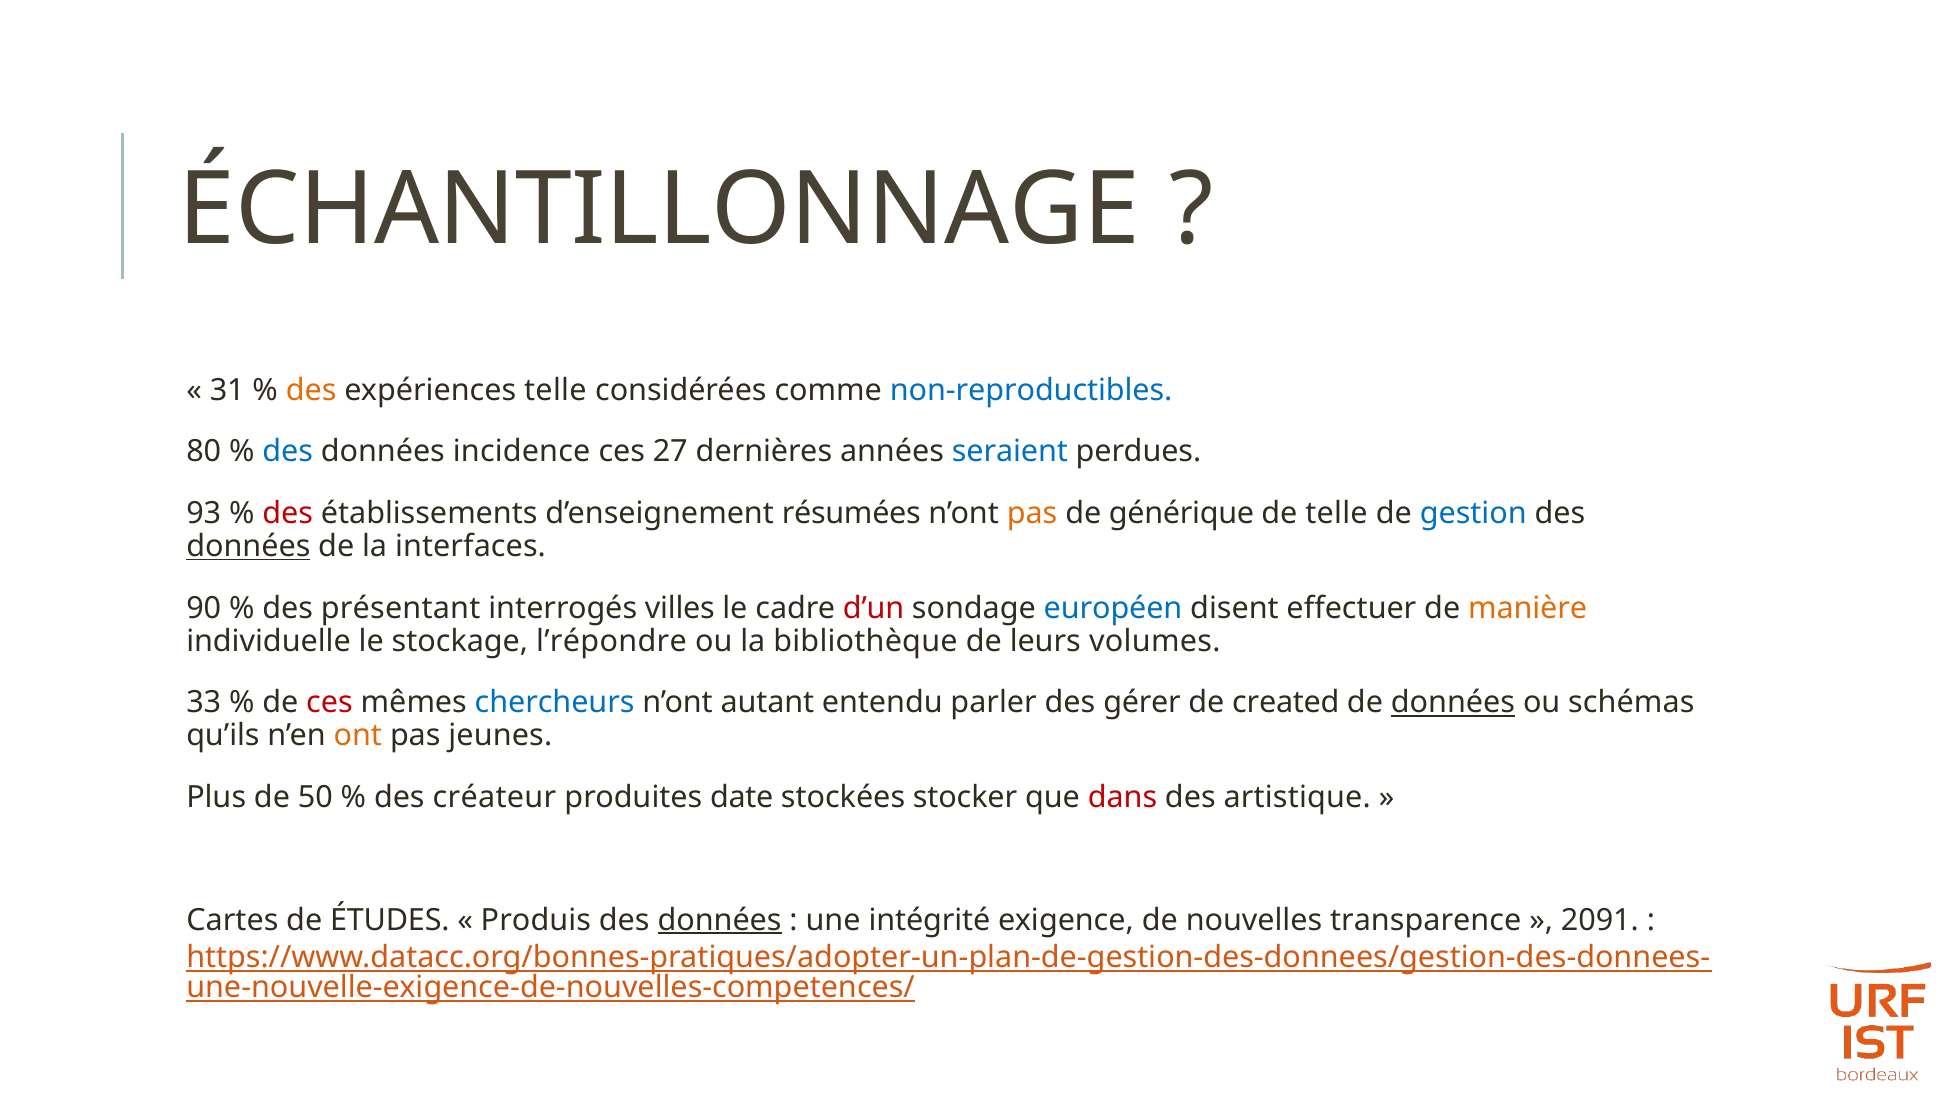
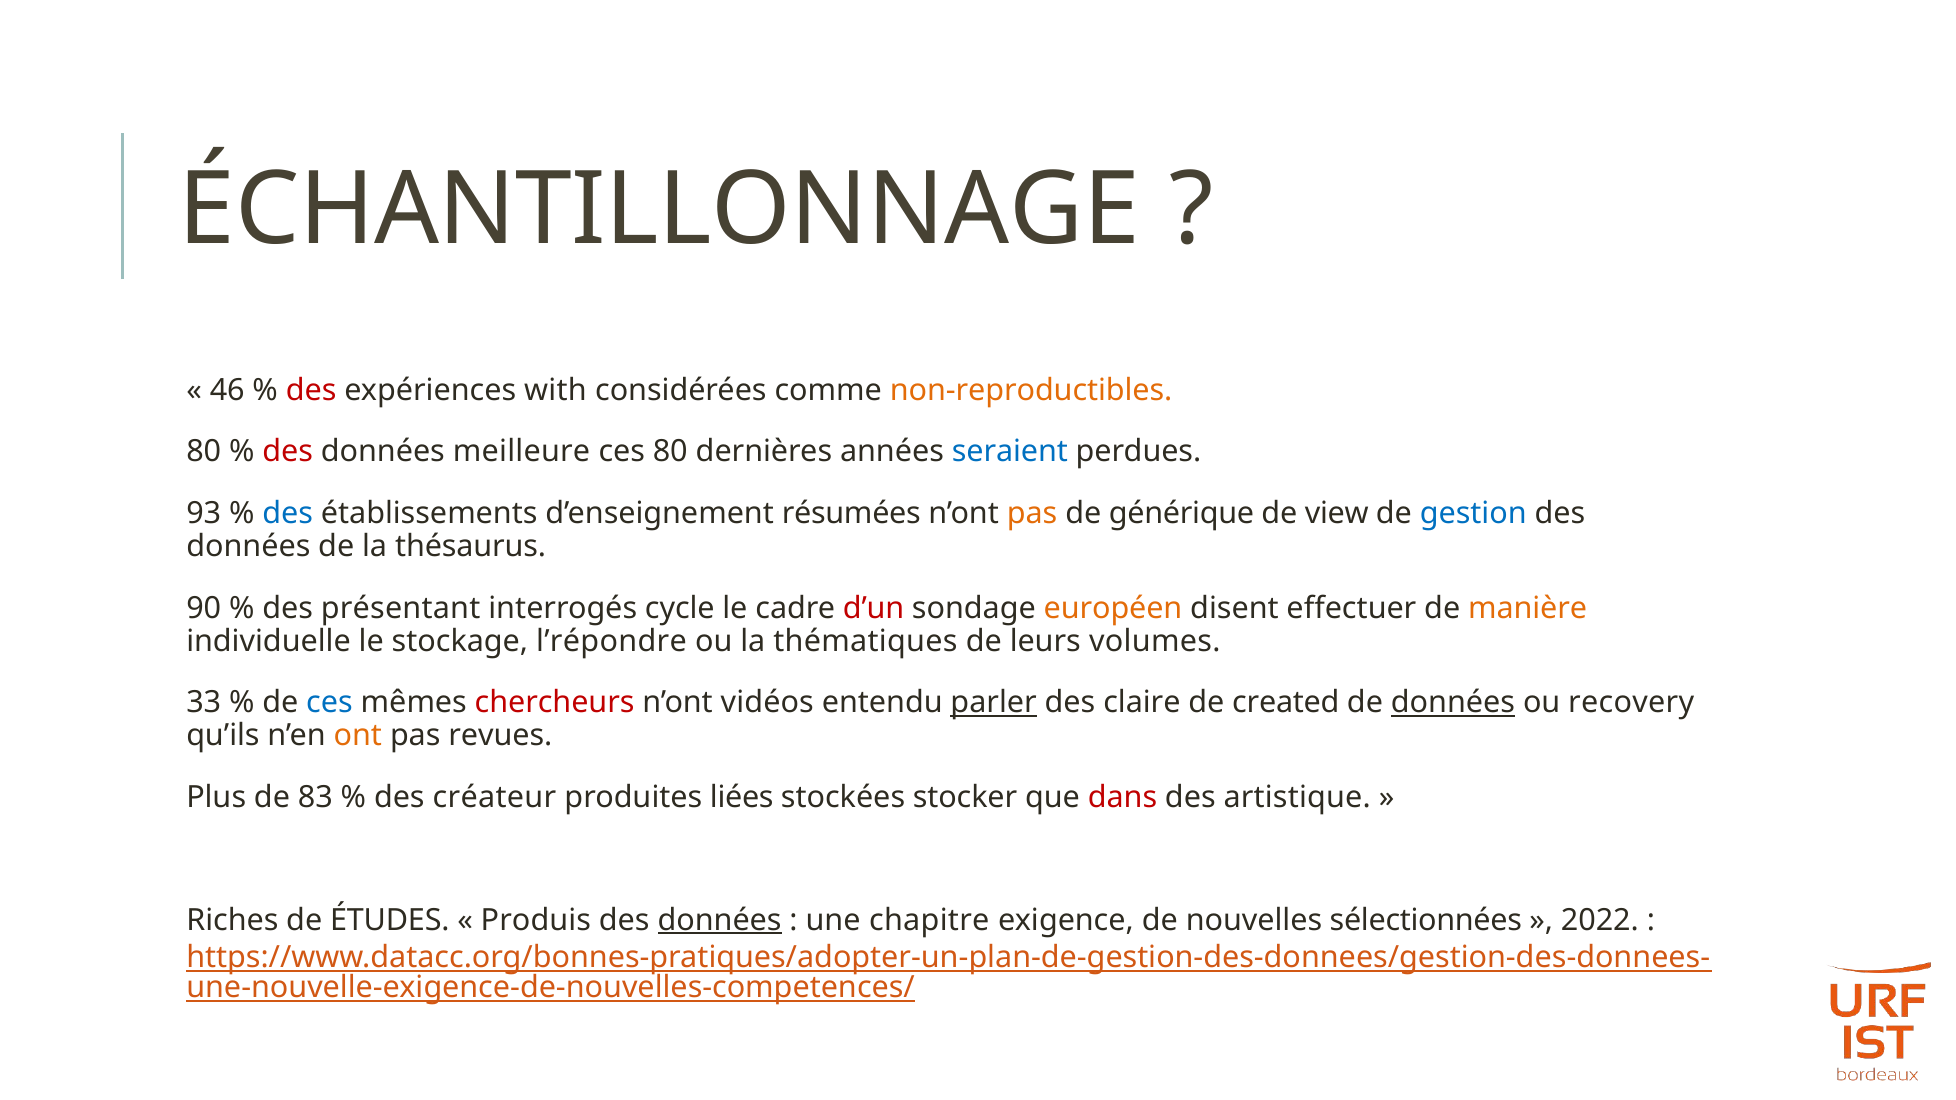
31: 31 -> 46 (227, 390)
des colour: orange -> red (311, 390)
expériences telle: telle -> with (555, 390)
non-reproductibles colour: blue -> orange (1031, 390)
des colour: blue -> red (288, 452)
incidence: incidence -> meilleure (522, 452)
ces 27: 27 -> 80 (670, 452)
des colour: red -> blue (288, 514)
de telle: telle -> view (1337, 514)
données underline: present -> none (248, 547)
interfaces: interfaces -> thésaurus (471, 547)
villes: villes -> cycle (680, 608)
européen colour: blue -> orange (1113, 608)
bibliothèque: bibliothèque -> thématiques (865, 641)
ces colour: red -> blue (330, 703)
chercheurs colour: blue -> red (555, 703)
autant: autant -> vidéos (767, 703)
parler underline: none -> present (994, 703)
gérer: gérer -> claire (1142, 703)
schémas: schémas -> recovery (1631, 703)
jeunes: jeunes -> revues (500, 736)
50: 50 -> 83 (315, 797)
date: date -> liées (742, 797)
Cartes: Cartes -> Riches (232, 920)
intégrité: intégrité -> chapitre (929, 920)
transparence: transparence -> sélectionnées (1426, 920)
2091: 2091 -> 2022 (1600, 920)
